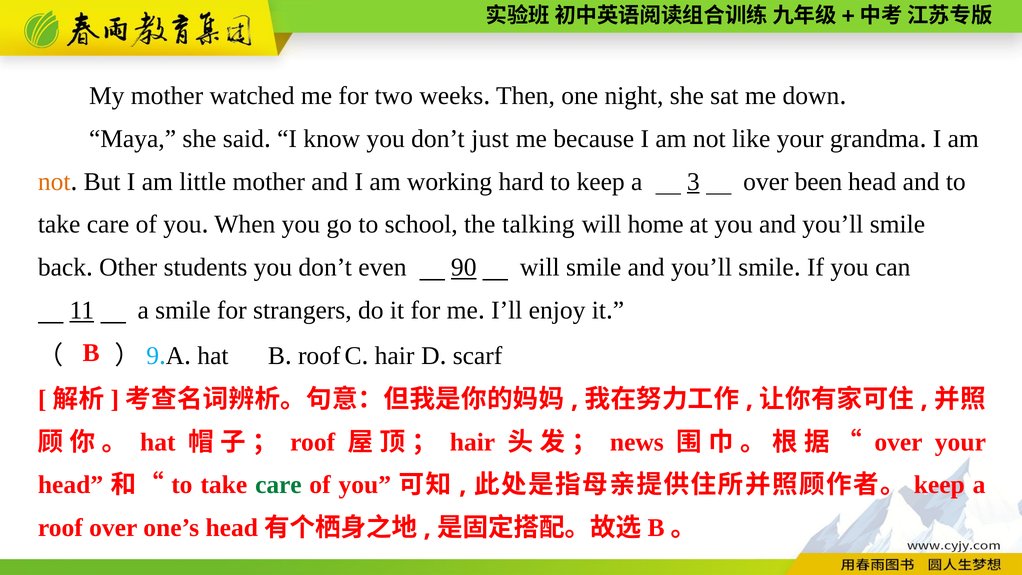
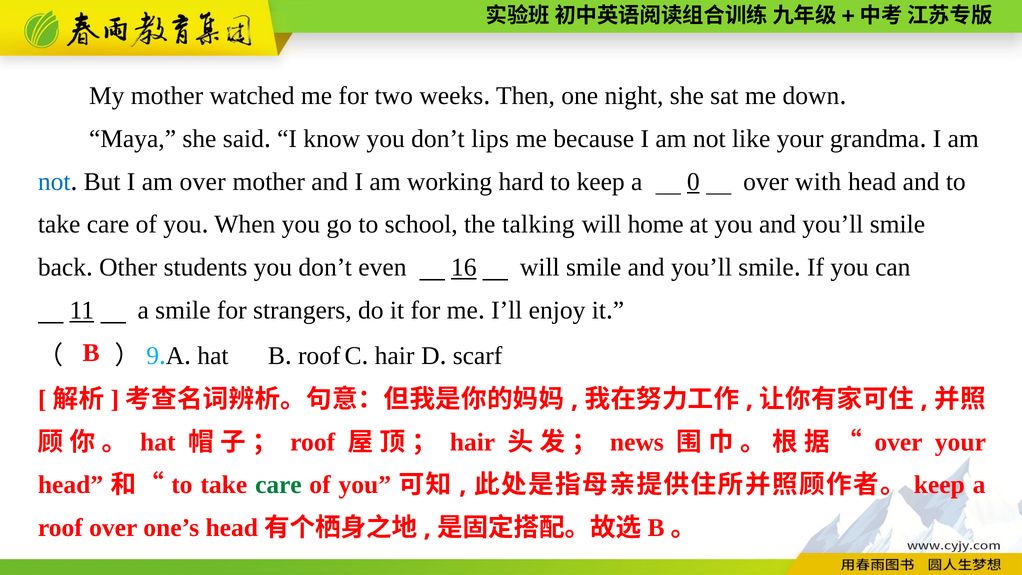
just: just -> lips (490, 139)
not colour: orange -> blue (54, 182)
am little: little -> over (203, 182)
3: 3 -> 0 (693, 182)
been: been -> with (818, 182)
90: 90 -> 16 (464, 267)
